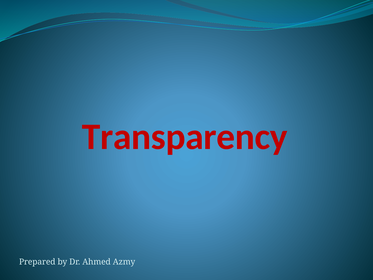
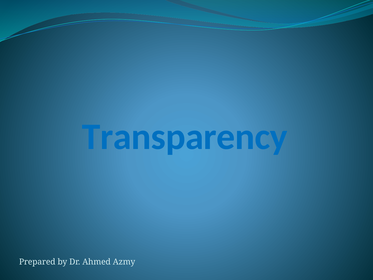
Transparency colour: red -> blue (185, 137)
